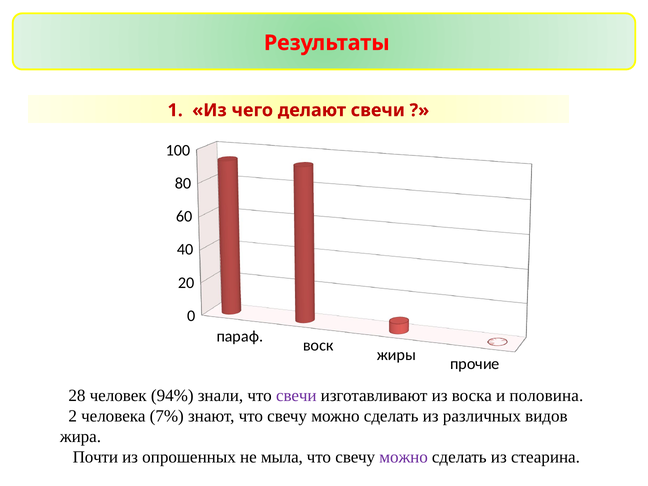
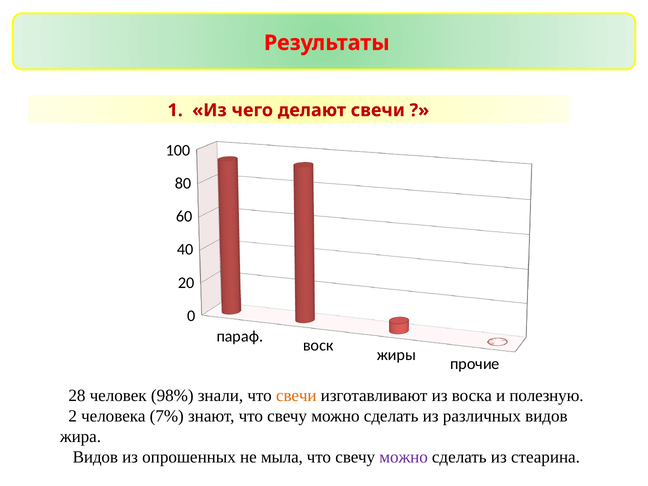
94%: 94% -> 98% (172, 395)
свечи colour: purple -> orange (296, 395)
половина: половина -> полезную (546, 395)
Почти: Почти -> Видов (95, 457)
